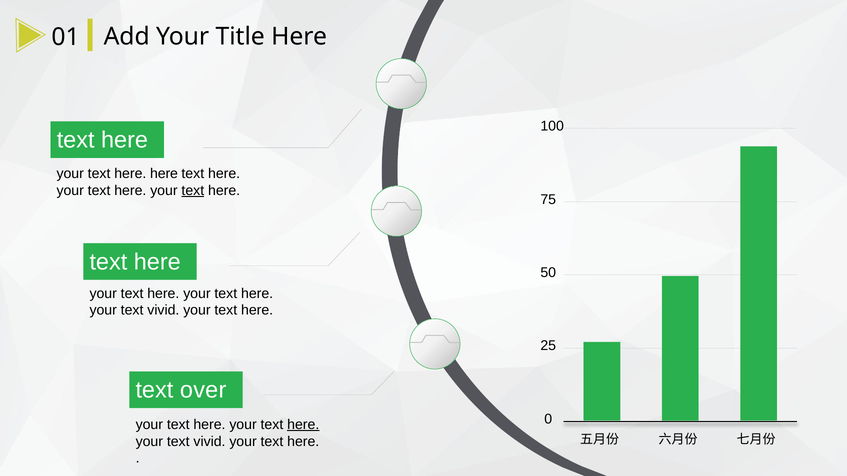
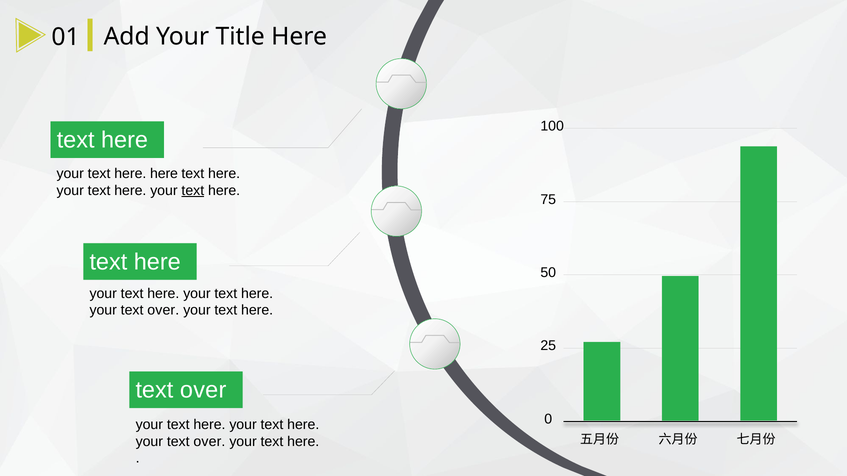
vivid: vivid -> over (163, 311)
here underline: present -> none (303, 425)
vivid: vivid -> over (209, 442)
